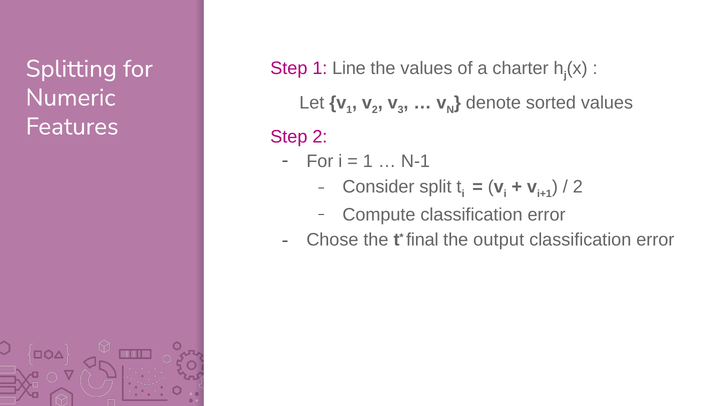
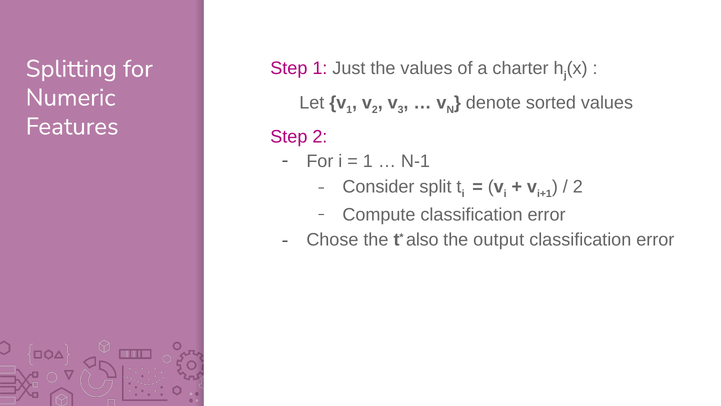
Line: Line -> Just (349, 68)
final: final -> also (422, 240)
